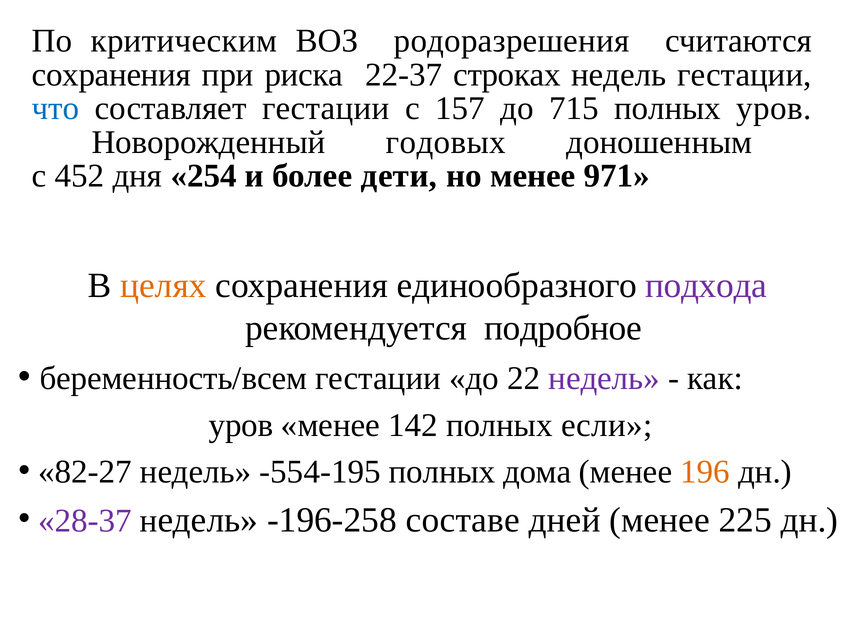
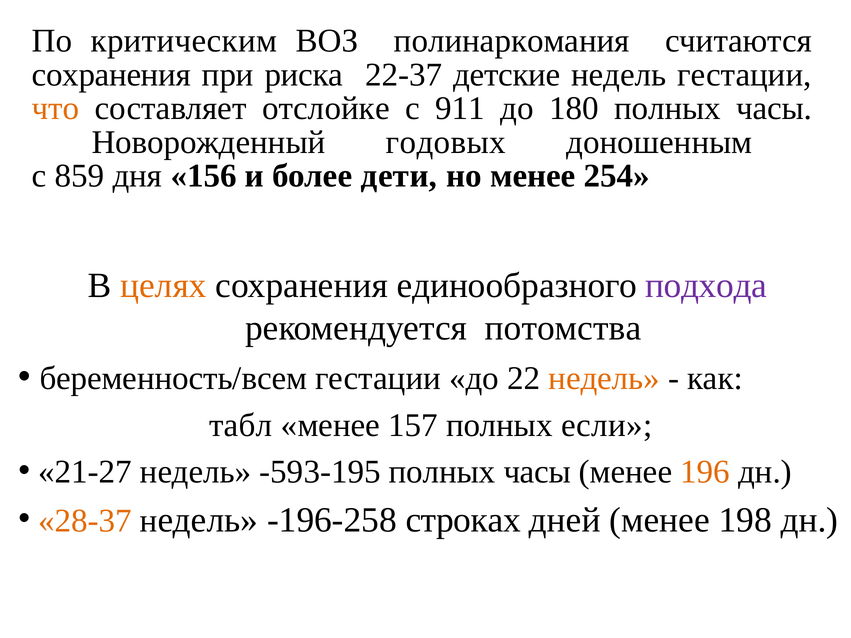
родоразрешения: родоразрешения -> полинаркомания (512, 41)
строках: строках -> детские (507, 75)
что colour: blue -> orange (56, 108)
составляет гестации: гестации -> отслойке (326, 108)
157: 157 -> 911 (460, 108)
715: 715 -> 180 (574, 108)
уров: уров -> часы (774, 108)
452: 452 -> 859 (80, 176)
254: 254 -> 156 (204, 176)
971: 971 -> 254 (617, 176)
подробное: подробное -> потомства (563, 328)
недель colour: purple -> orange (604, 379)
уров: уров -> табл (241, 425)
142: 142 -> 157 (413, 425)
82-27: 82-27 -> 21-27 (85, 472)
-554-195: -554-195 -> -593-195 (320, 472)
дома: дома -> часы (537, 472)
28-37 colour: purple -> orange (85, 521)
составе: составе -> строках (463, 520)
225: 225 -> 198 (745, 520)
